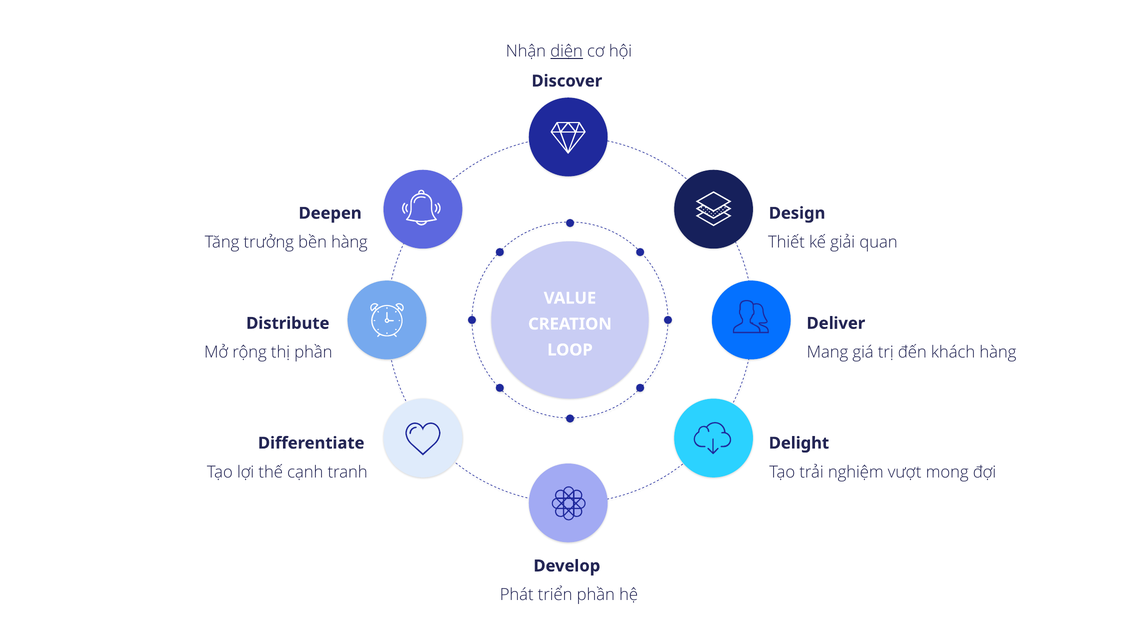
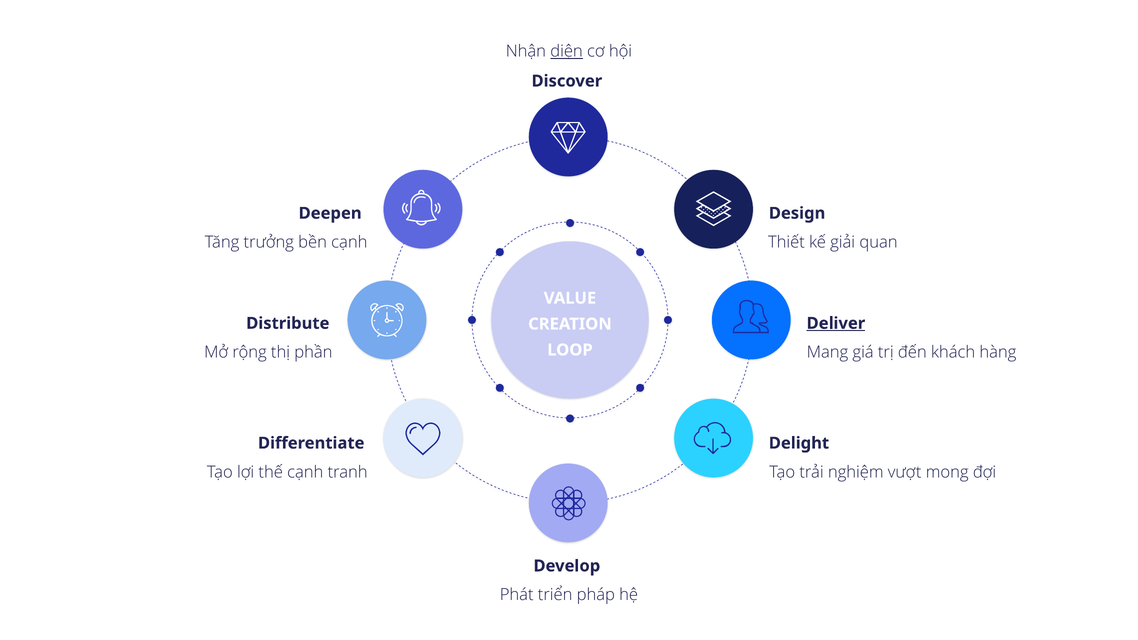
bền hàng: hàng -> cạnh (349, 242)
Deliver underline: none -> present (836, 323)
triển phần: phần -> pháp (596, 595)
